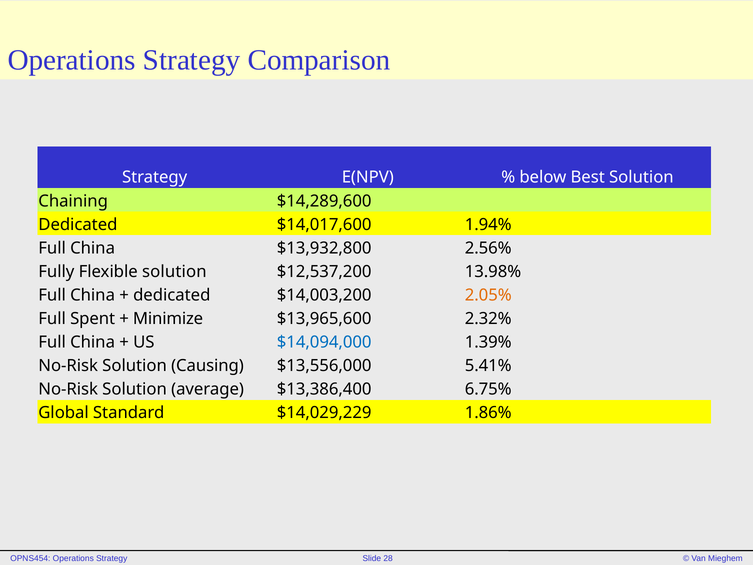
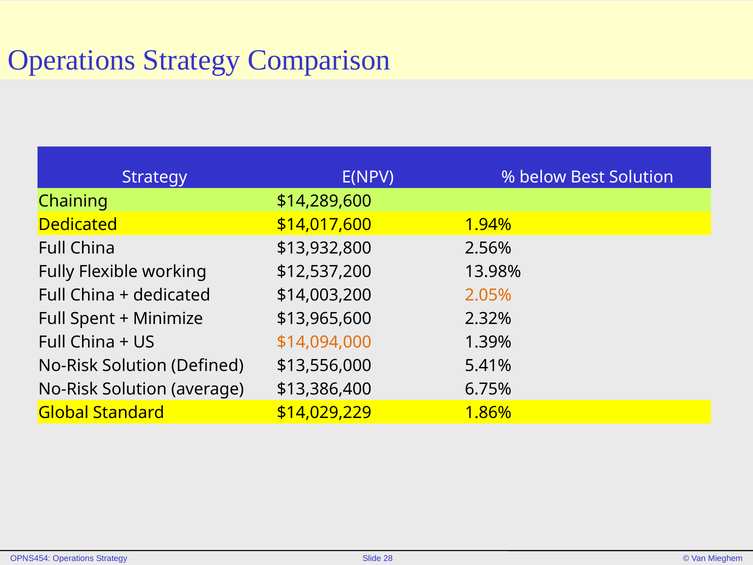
Flexible solution: solution -> working (174, 272)
$14,094,000 colour: blue -> orange (324, 342)
Causing: Causing -> Defined (207, 366)
